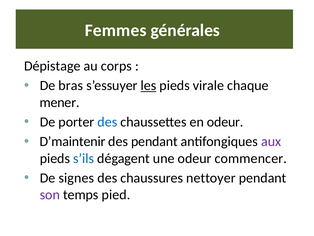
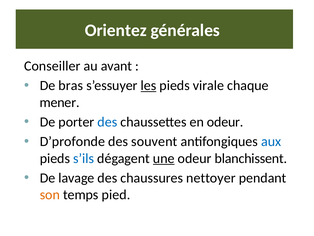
Femmes: Femmes -> Orientez (116, 30)
Dépistage: Dépistage -> Conseiller (52, 66)
corps: corps -> avant (116, 66)
D’maintenir: D’maintenir -> D’profonde (72, 141)
des pendant: pendant -> souvent (154, 141)
aux colour: purple -> blue (271, 141)
une underline: none -> present (164, 158)
commencer: commencer -> blanchissent (251, 158)
signes: signes -> lavage (76, 178)
son colour: purple -> orange (50, 194)
